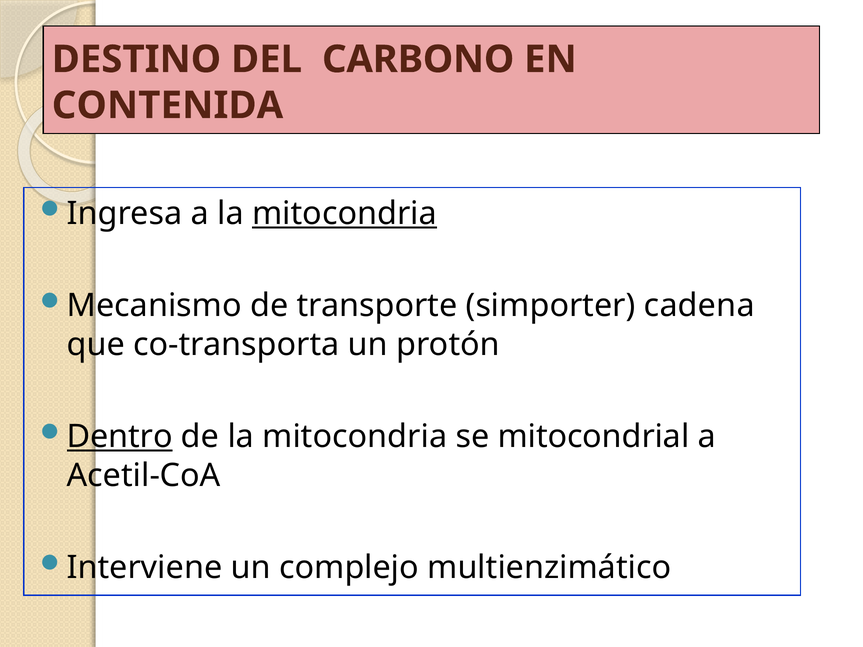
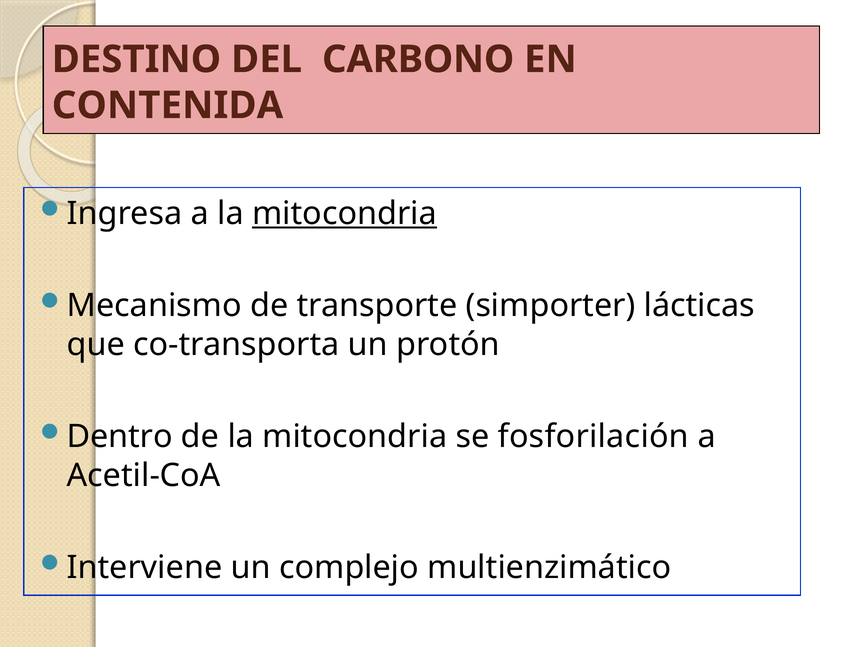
cadena: cadena -> lácticas (699, 306)
Dentro underline: present -> none (120, 437)
mitocondrial: mitocondrial -> fosforilación (593, 437)
